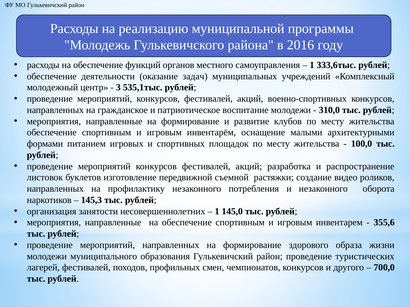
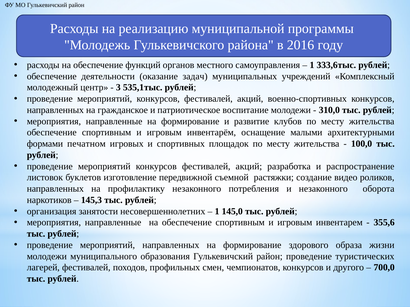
питанием: питанием -> печатном (86, 144)
